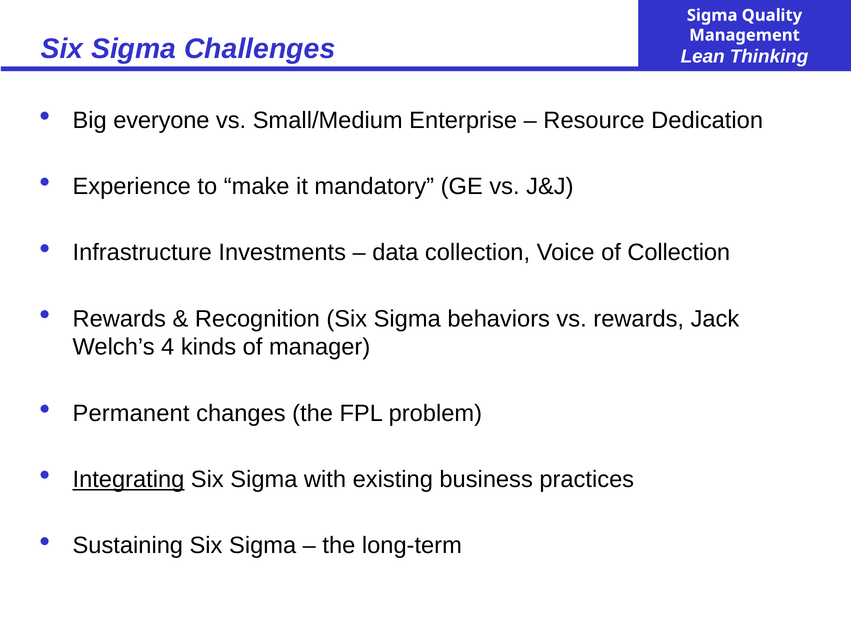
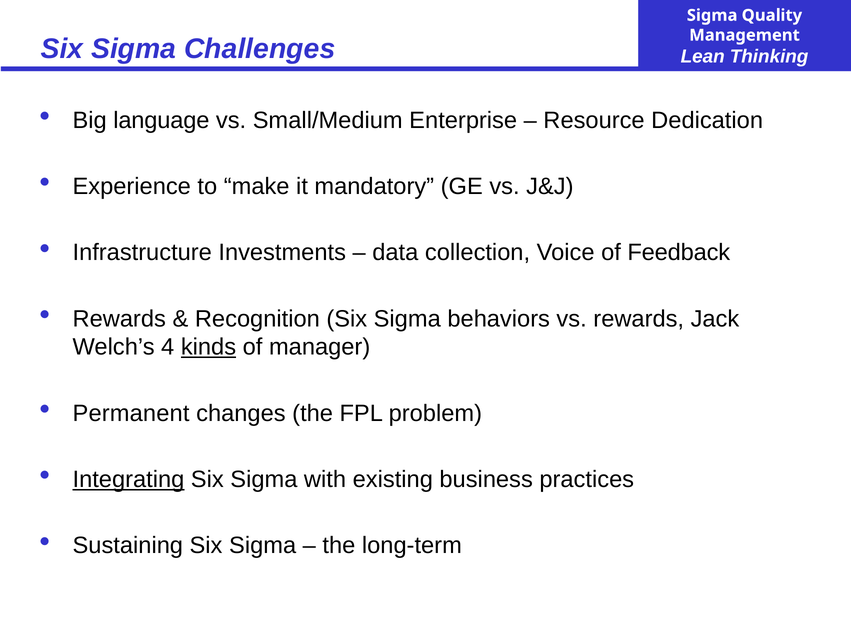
everyone: everyone -> language (161, 120)
of Collection: Collection -> Feedback (679, 253)
kinds underline: none -> present (208, 347)
